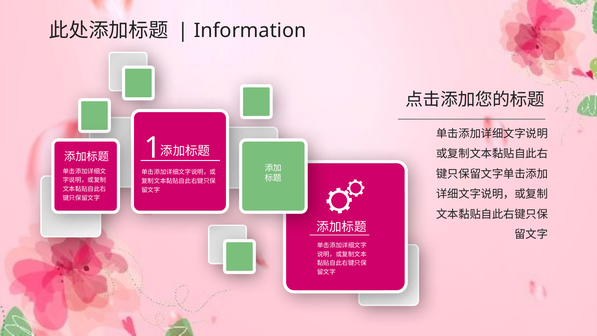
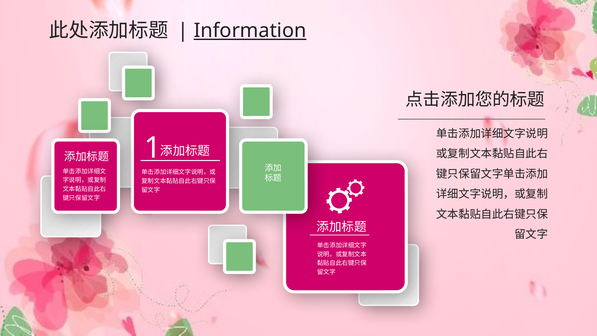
Information underline: none -> present (250, 31)
